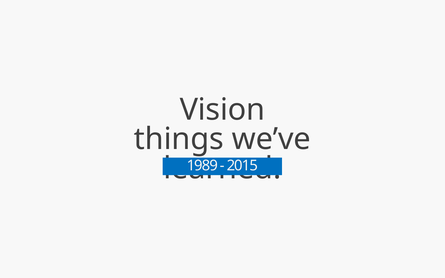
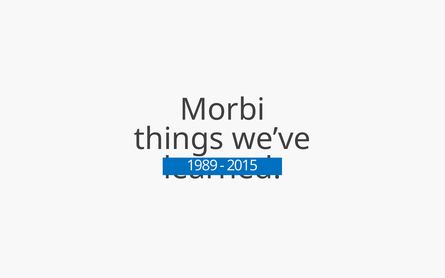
Vision: Vision -> Morbi (222, 110)
